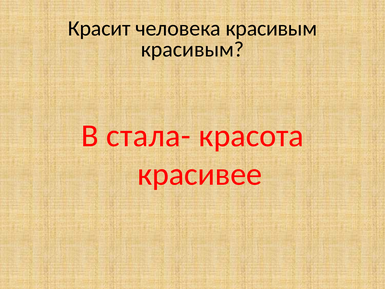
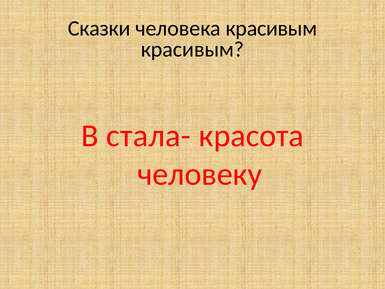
Красит: Красит -> Сказки (99, 28)
красивее: красивее -> человеку (200, 174)
